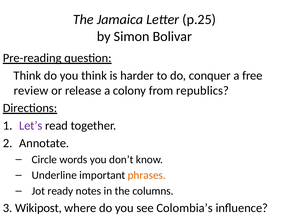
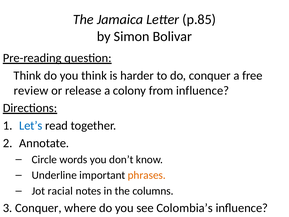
p.25: p.25 -> p.85 (199, 20)
from republics: republics -> influence (203, 90)
Let’s colour: purple -> blue (31, 125)
ready: ready -> racial (60, 191)
3 Wikipost: Wikipost -> Conquer (38, 208)
